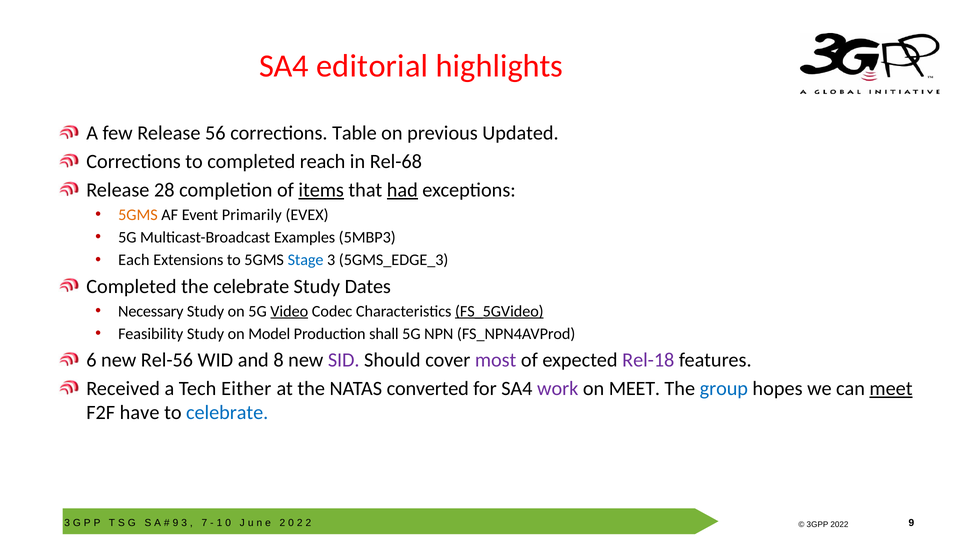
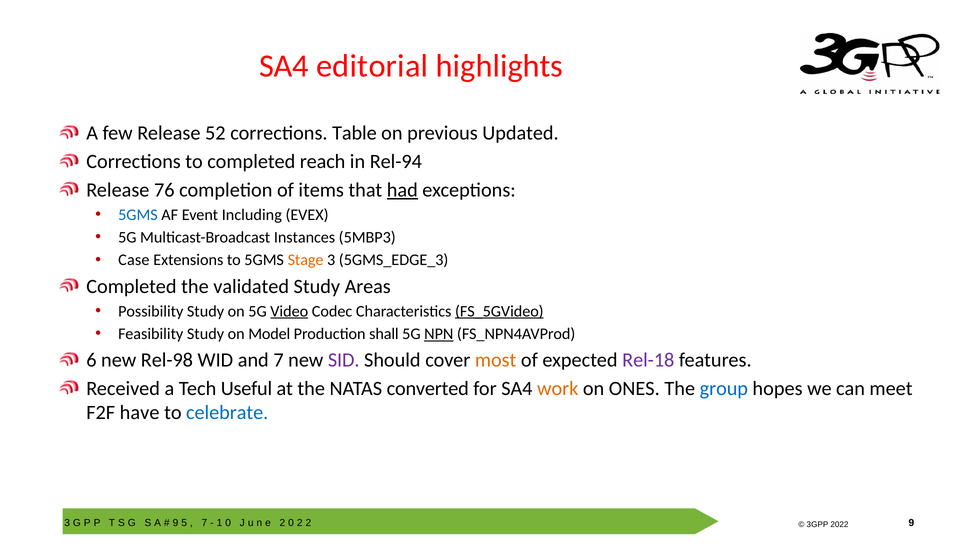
56: 56 -> 52 (215, 133)
Rel-68: Rel-68 -> Rel-94 (396, 161)
28: 28 -> 76 (164, 190)
items underline: present -> none (321, 190)
5GMS colour: orange -> blue (138, 215)
Primarily: Primarily -> Including (252, 215)
Examples: Examples -> Instances (305, 237)
Each: Each -> Case (134, 260)
Stage colour: blue -> orange (306, 260)
the celebrate: celebrate -> validated (251, 286)
Dates: Dates -> Areas (368, 286)
Necessary: Necessary -> Possibility (151, 311)
NPN underline: none -> present (439, 334)
Rel-56: Rel-56 -> Rel-98 (167, 360)
and 8: 8 -> 7 (279, 360)
most colour: purple -> orange (496, 360)
Either: Either -> Useful (246, 388)
work colour: purple -> orange (558, 388)
on MEET: MEET -> ONES (634, 388)
meet underline: present -> none (891, 388)
3: 3 -> 5 (184, 523)
